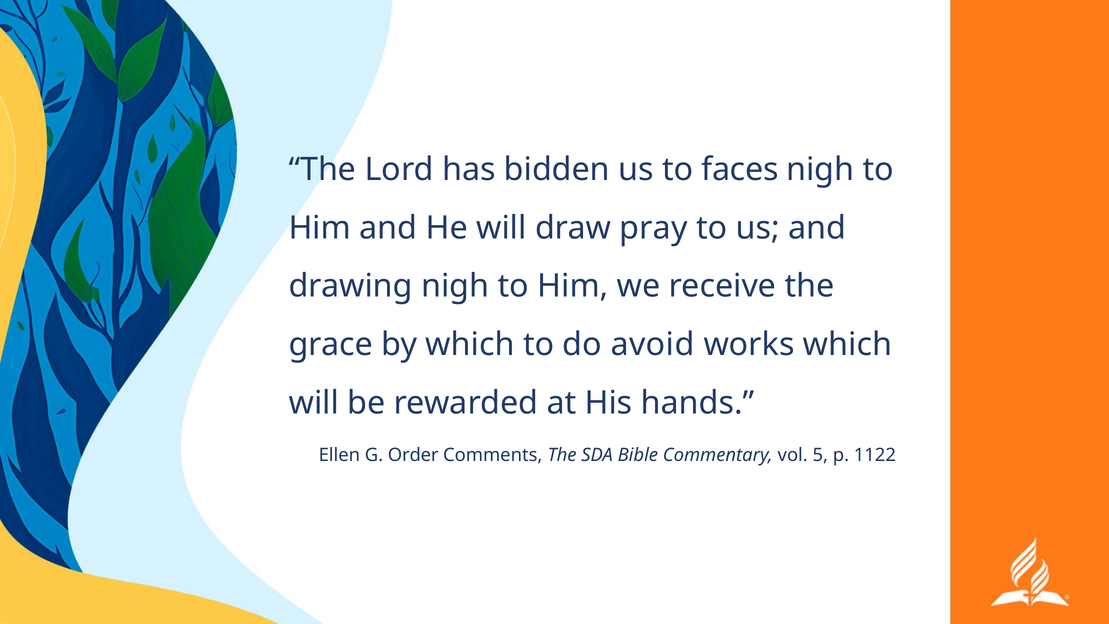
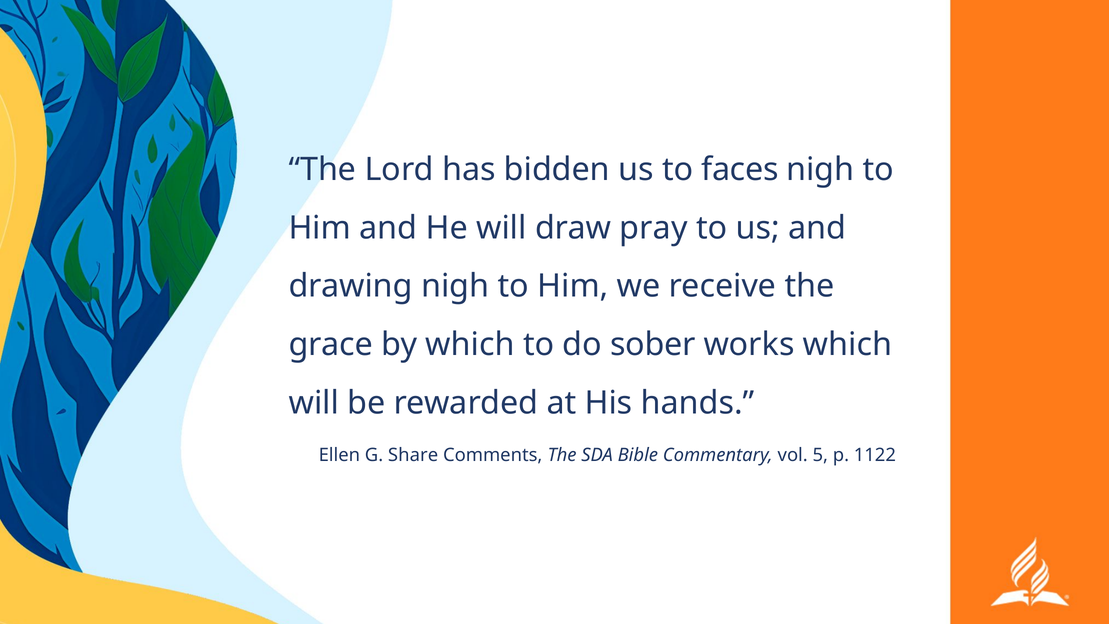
avoid: avoid -> sober (653, 344)
Order: Order -> Share (413, 455)
